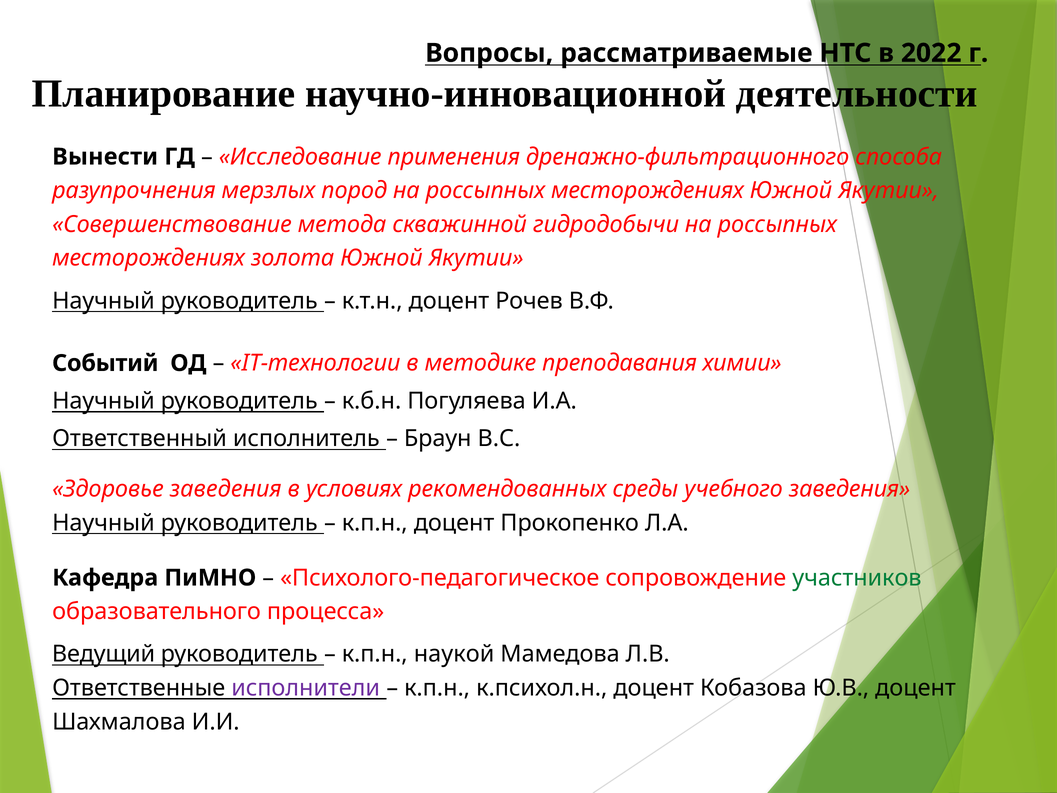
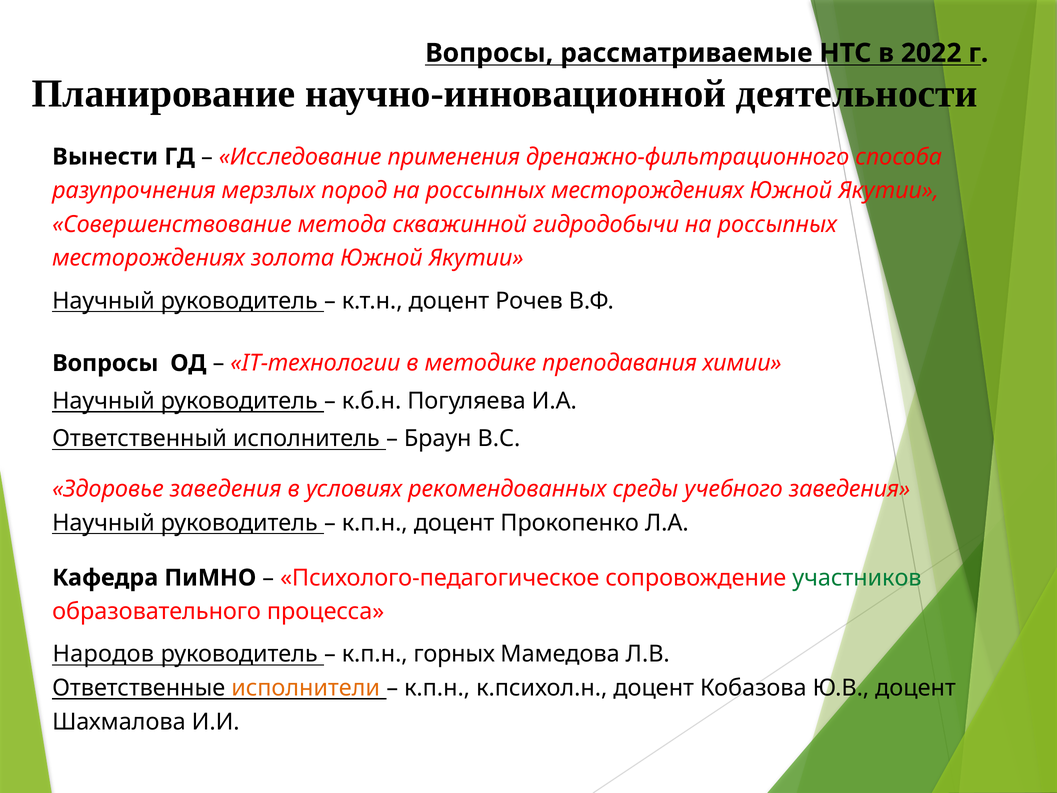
Событий: Событий -> Вопросы (105, 363)
Ведущий: Ведущий -> Народов (103, 654)
наукой: наукой -> горных (454, 654)
исполнители colour: purple -> orange (306, 688)
